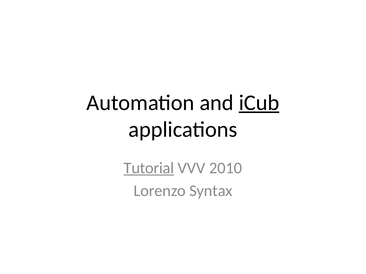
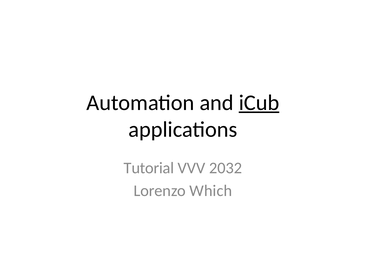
Tutorial underline: present -> none (149, 168)
2010: 2010 -> 2032 (226, 168)
Syntax: Syntax -> Which (211, 191)
